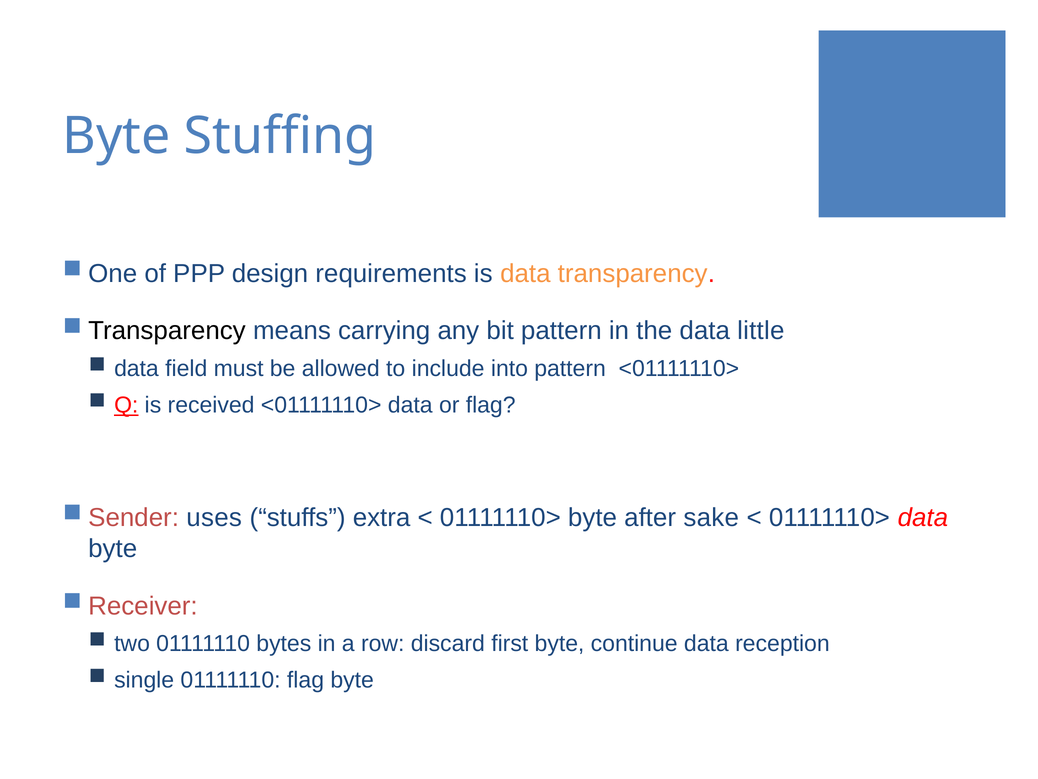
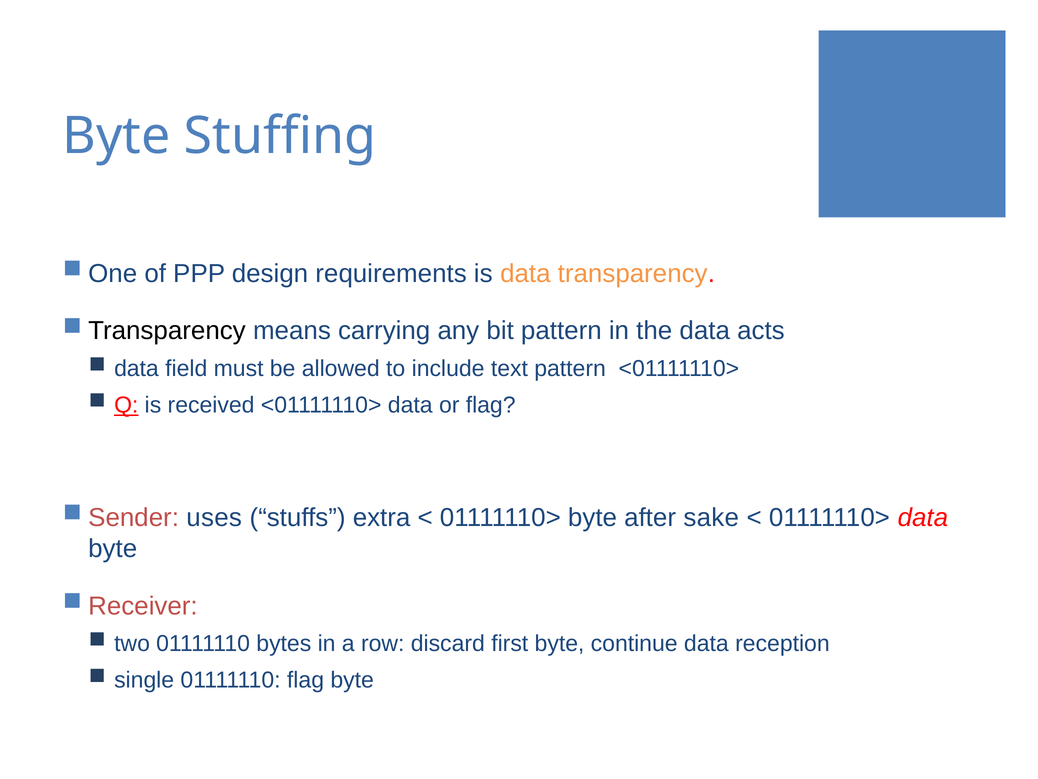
little: little -> acts (761, 331)
into: into -> text (509, 368)
